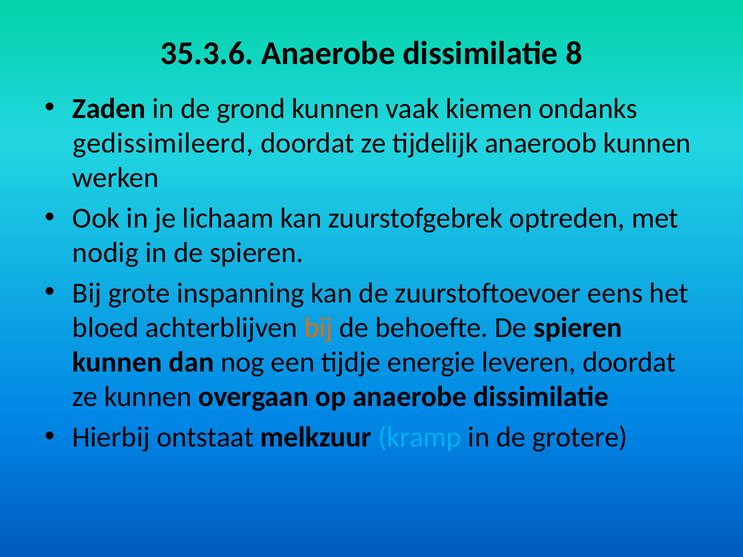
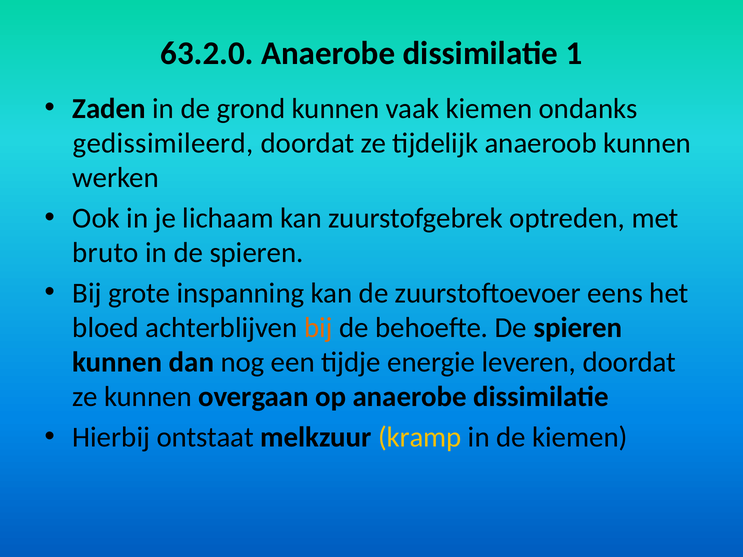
35.3.6: 35.3.6 -> 63.2.0 (207, 53)
8: 8 -> 1 (574, 53)
nodig: nodig -> bruto (106, 253)
kramp colour: light blue -> yellow (420, 437)
de grotere: grotere -> kiemen (580, 437)
